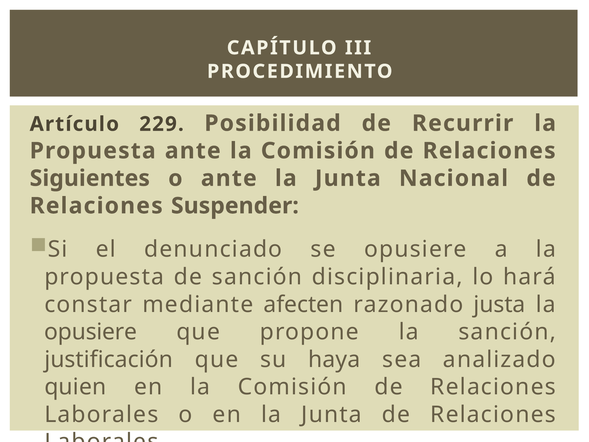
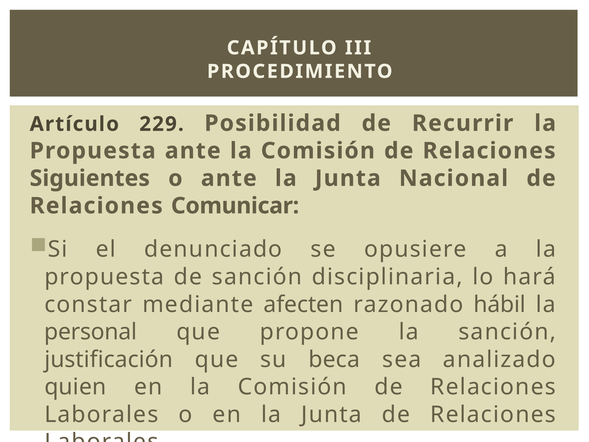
Suspender: Suspender -> Comunicar (235, 206)
justa: justa -> hábil (500, 304)
opusiere: opusiere -> personal (91, 332)
haya: haya -> beca (334, 359)
